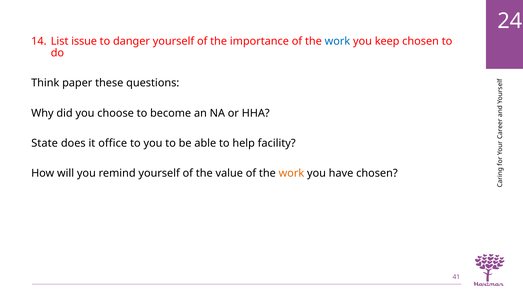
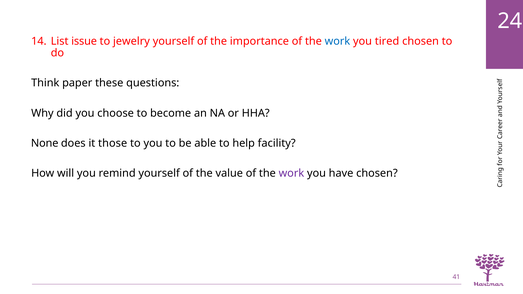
danger: danger -> jewelry (131, 41)
keep: keep -> tired (387, 41)
State: State -> None (45, 143)
office: office -> those (113, 143)
work colour: orange -> purple (291, 173)
